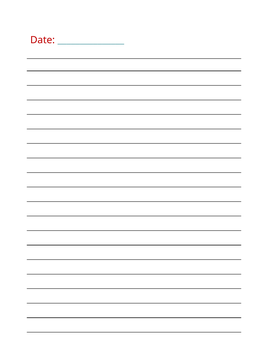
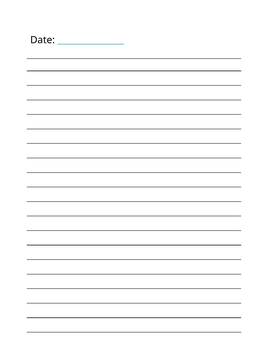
Date colour: red -> black (43, 40)
